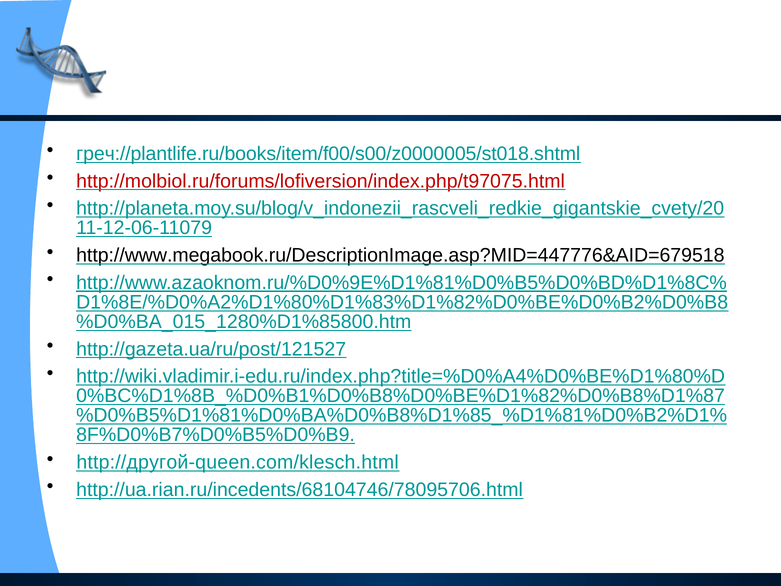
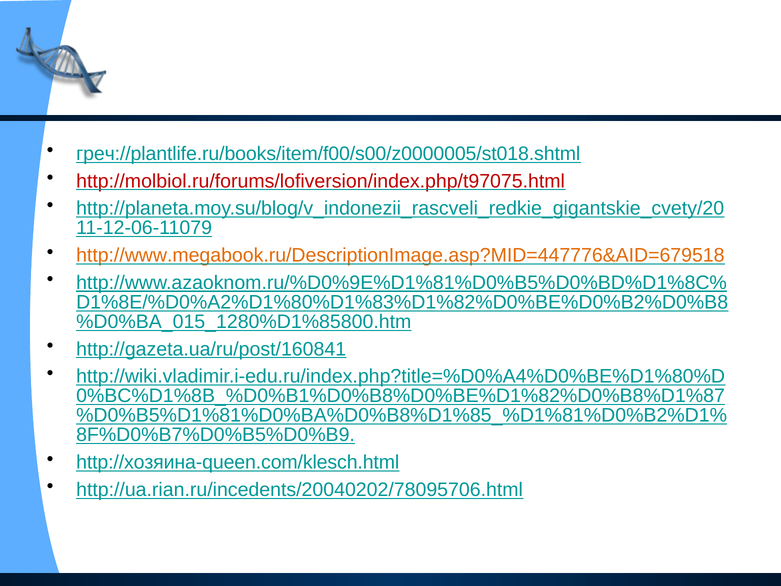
http://www.megabook.ru/DescriptionImage.asp?MID=447776&AID=679518 colour: black -> orange (400, 255)
http://gazeta.ua/ru/post/121527: http://gazeta.ua/ru/post/121527 -> http://gazeta.ua/ru/post/160841 (211, 349)
http://другой-queen.com/klesch.html: http://другой-queen.com/klesch.html -> http://хозяина-queen.com/klesch.html (238, 462)
http://ua.rian.ru/incedents/68104746/78095706.html: http://ua.rian.ru/incedents/68104746/78095706.html -> http://ua.rian.ru/incedents/20040202/78095706.html (300, 489)
